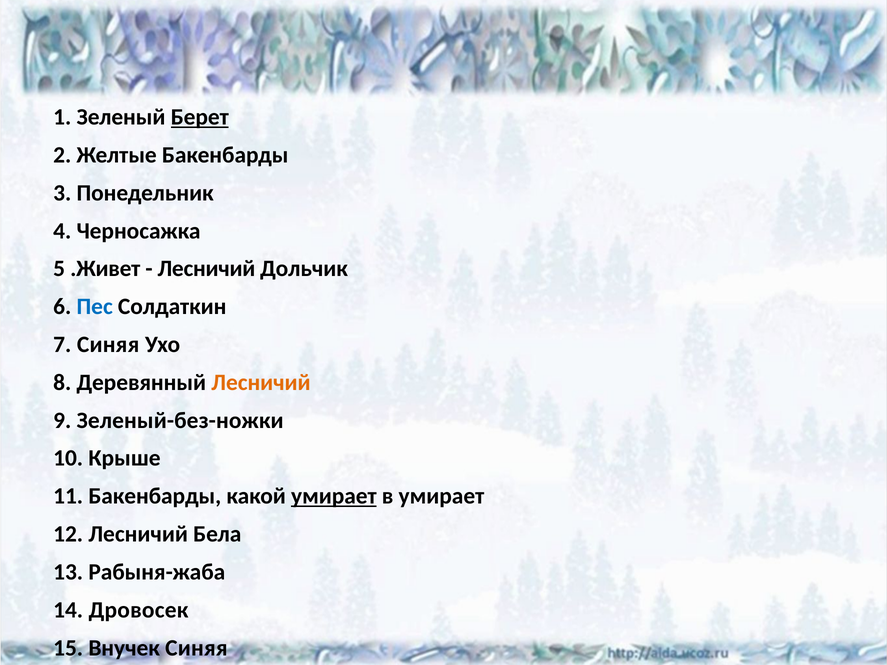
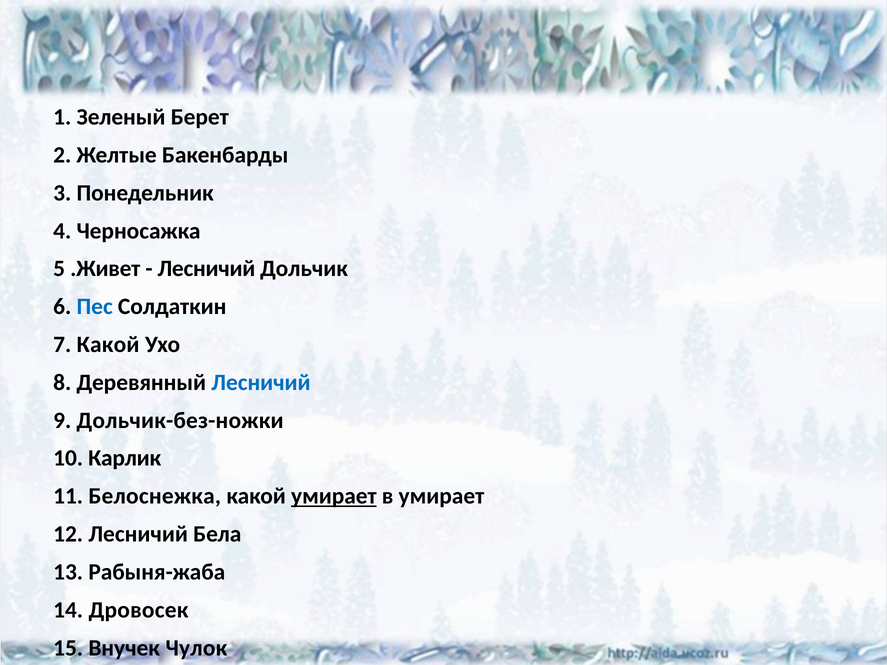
Берет underline: present -> none (200, 117)
7 Синяя: Синяя -> Какой (108, 345)
Лесничий colour: orange -> blue (261, 383)
Зеленый-без-ножки: Зеленый-без-ножки -> Дольчик-без-ножки (180, 421)
Крыше: Крыше -> Карлик (125, 458)
11 Бакенбарды: Бакенбарды -> Белоснежка (155, 496)
Внучек Синяя: Синяя -> Чулок (196, 648)
